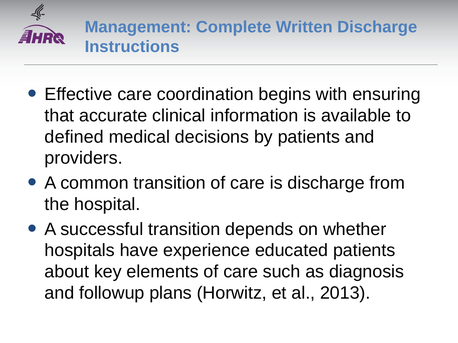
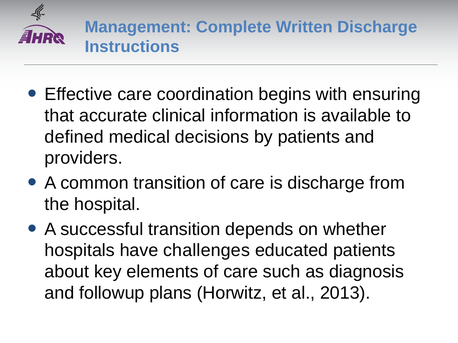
experience: experience -> challenges (207, 251)
